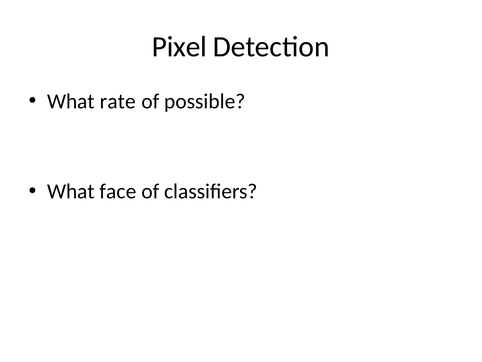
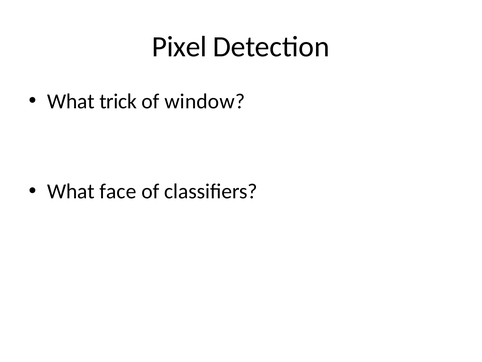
rate: rate -> trick (118, 101)
possible: possible -> window (205, 101)
